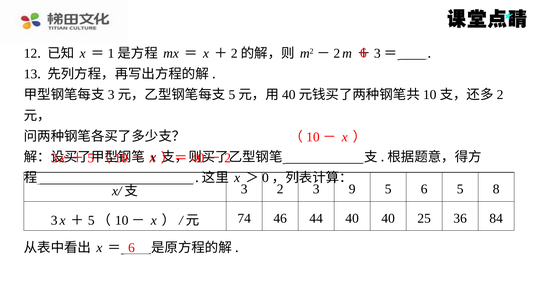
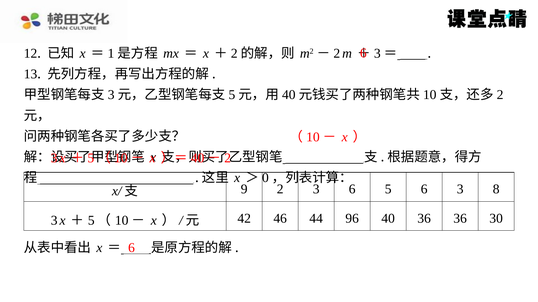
3: 3 -> 9 (244, 190)
3 9: 9 -> 6 (352, 190)
6 5: 5 -> 3 (460, 190)
74: 74 -> 42 (244, 219)
44 40: 40 -> 96 (352, 219)
40 25: 25 -> 36 (424, 219)
84: 84 -> 30 (496, 219)
